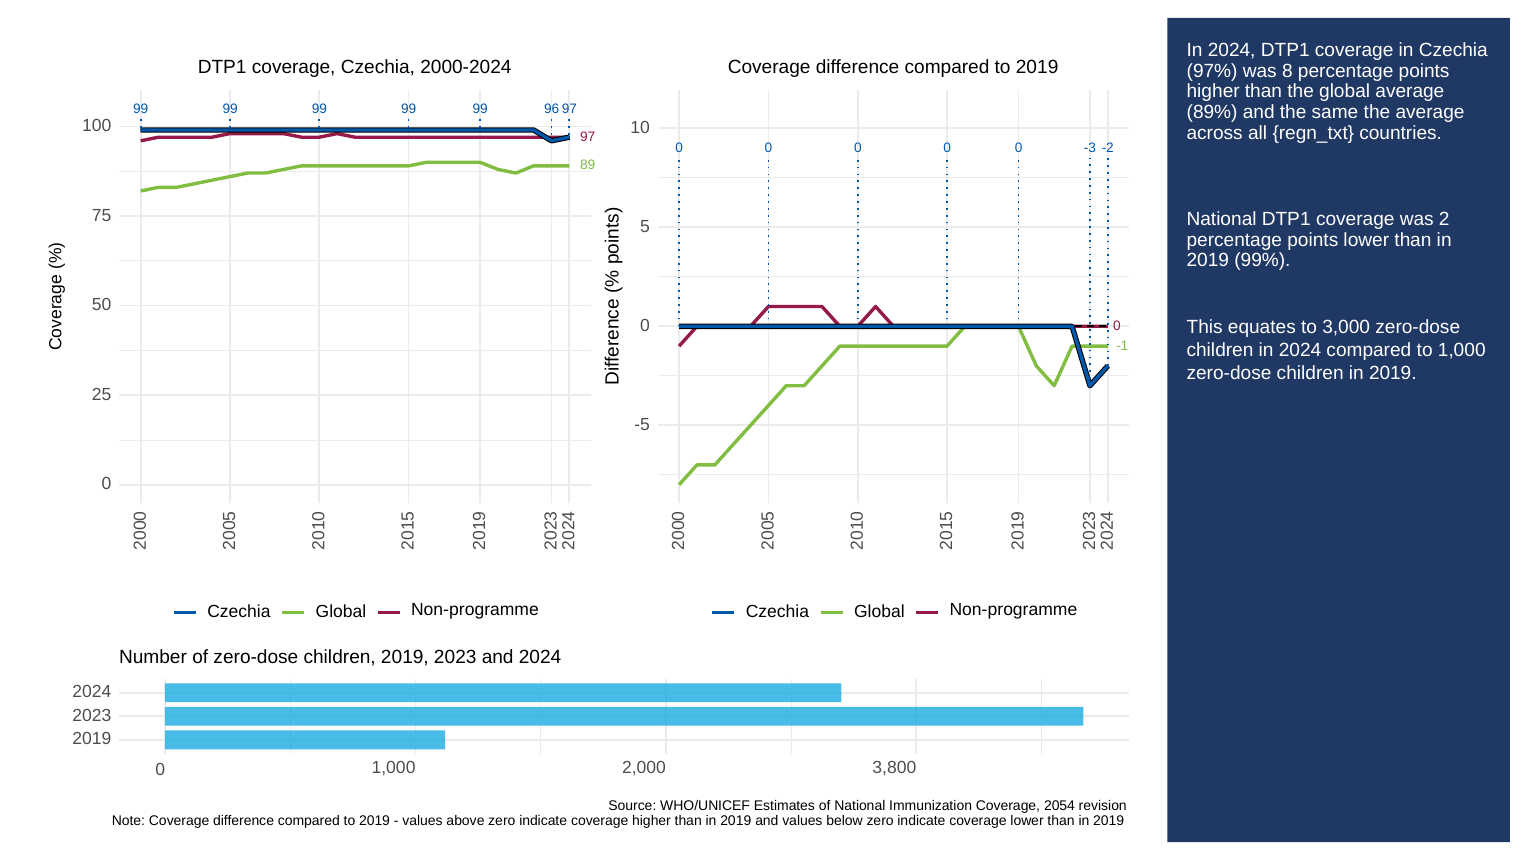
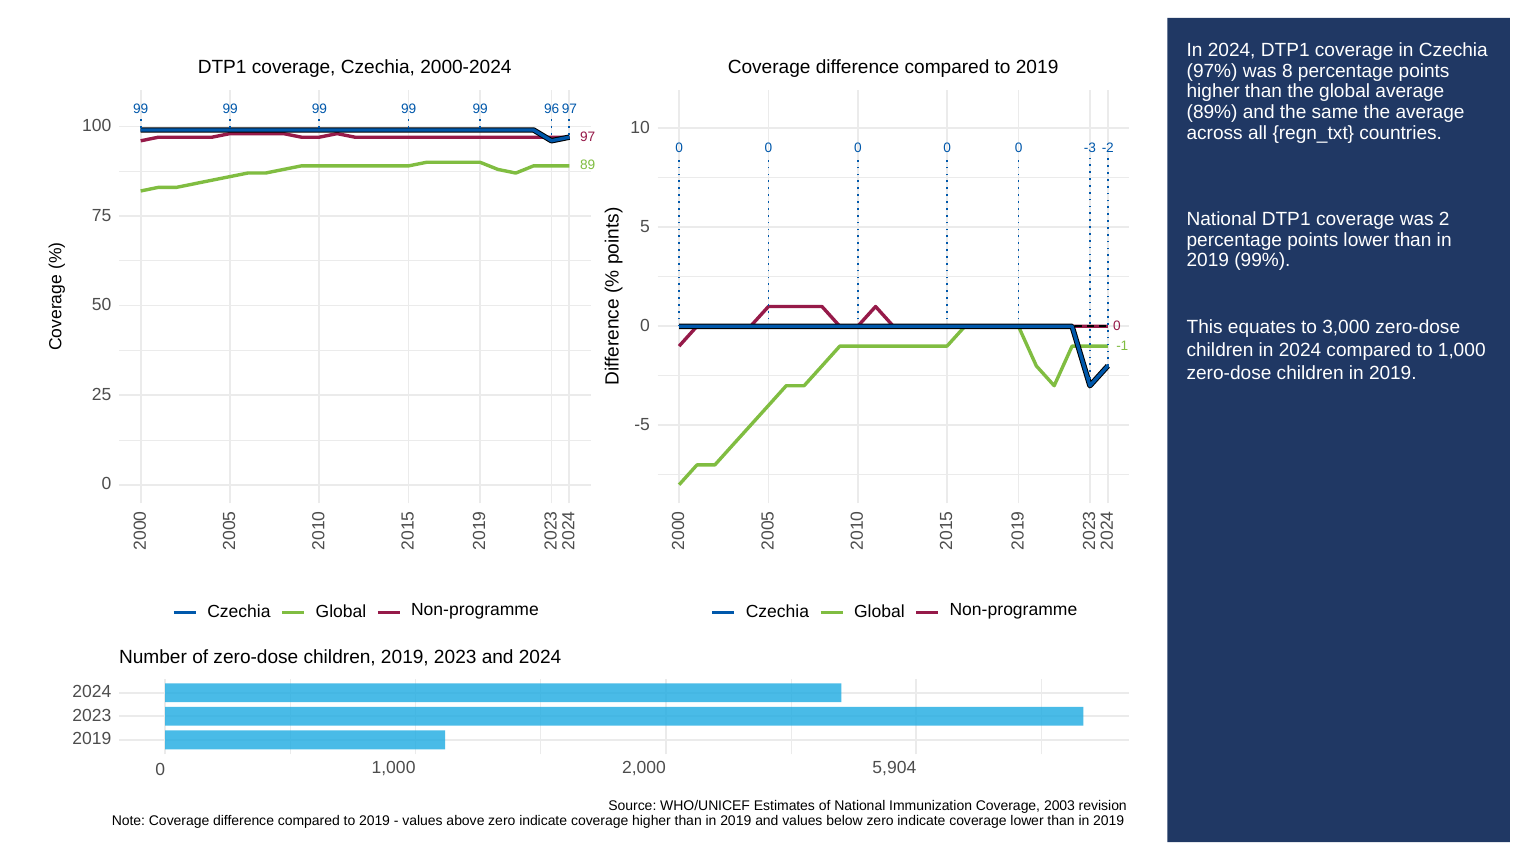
3,800: 3,800 -> 5,904 (894, 768)
2054: 2054 -> 2003 (1059, 806)
